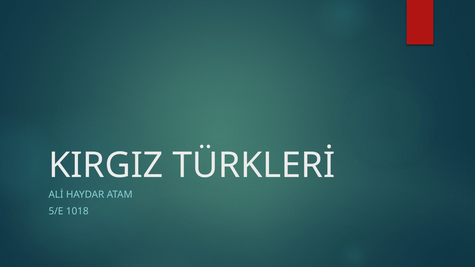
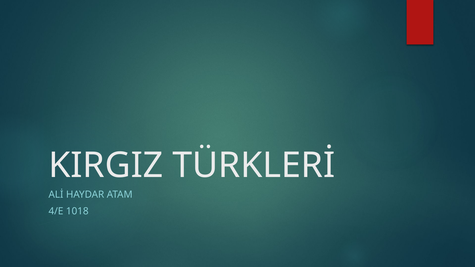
5/E: 5/E -> 4/E (56, 211)
